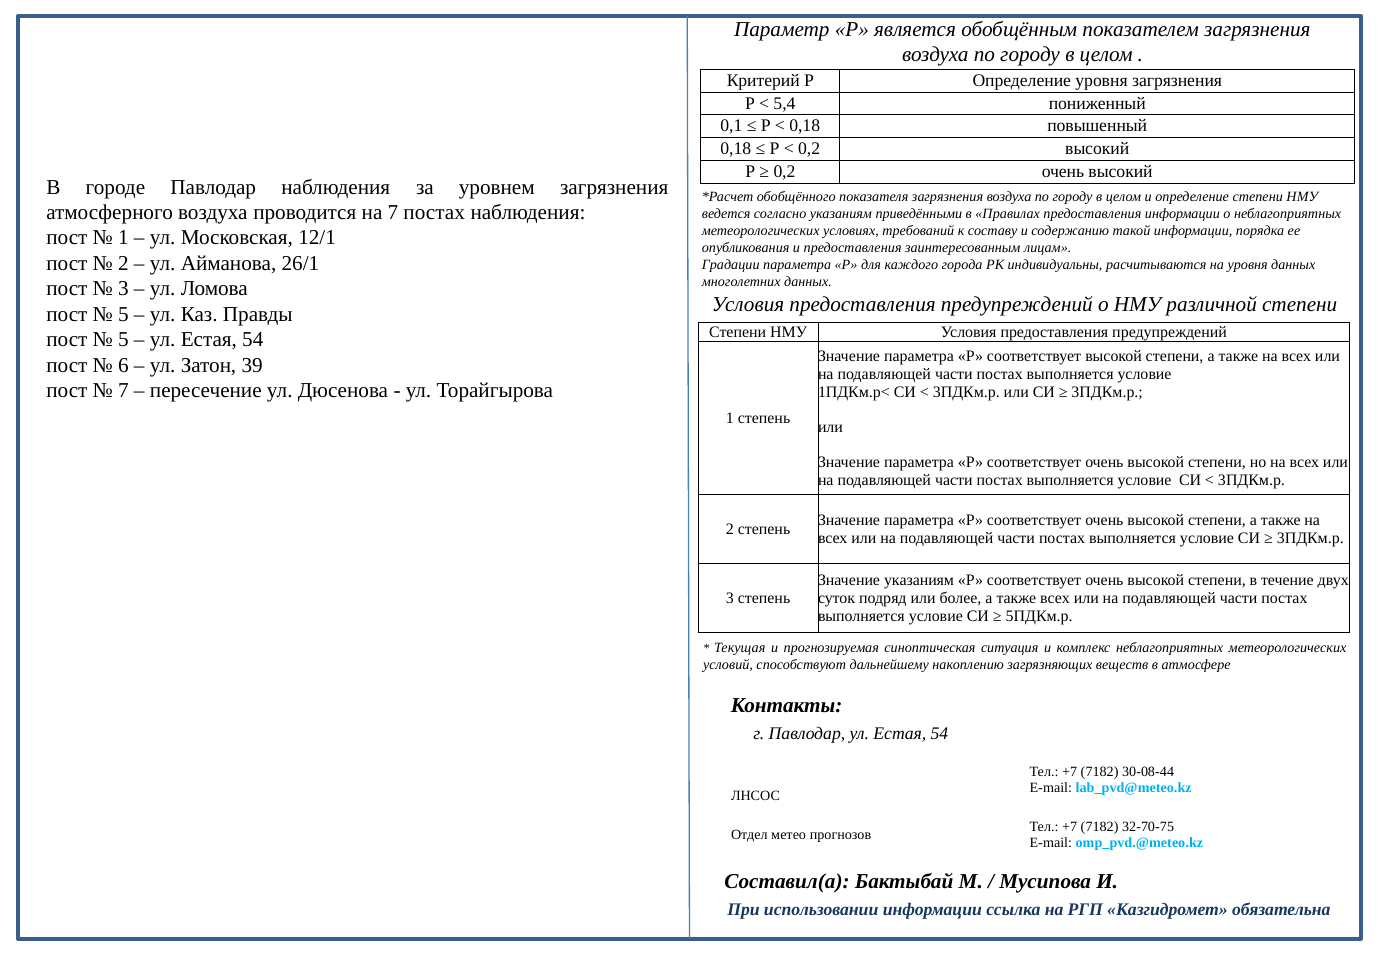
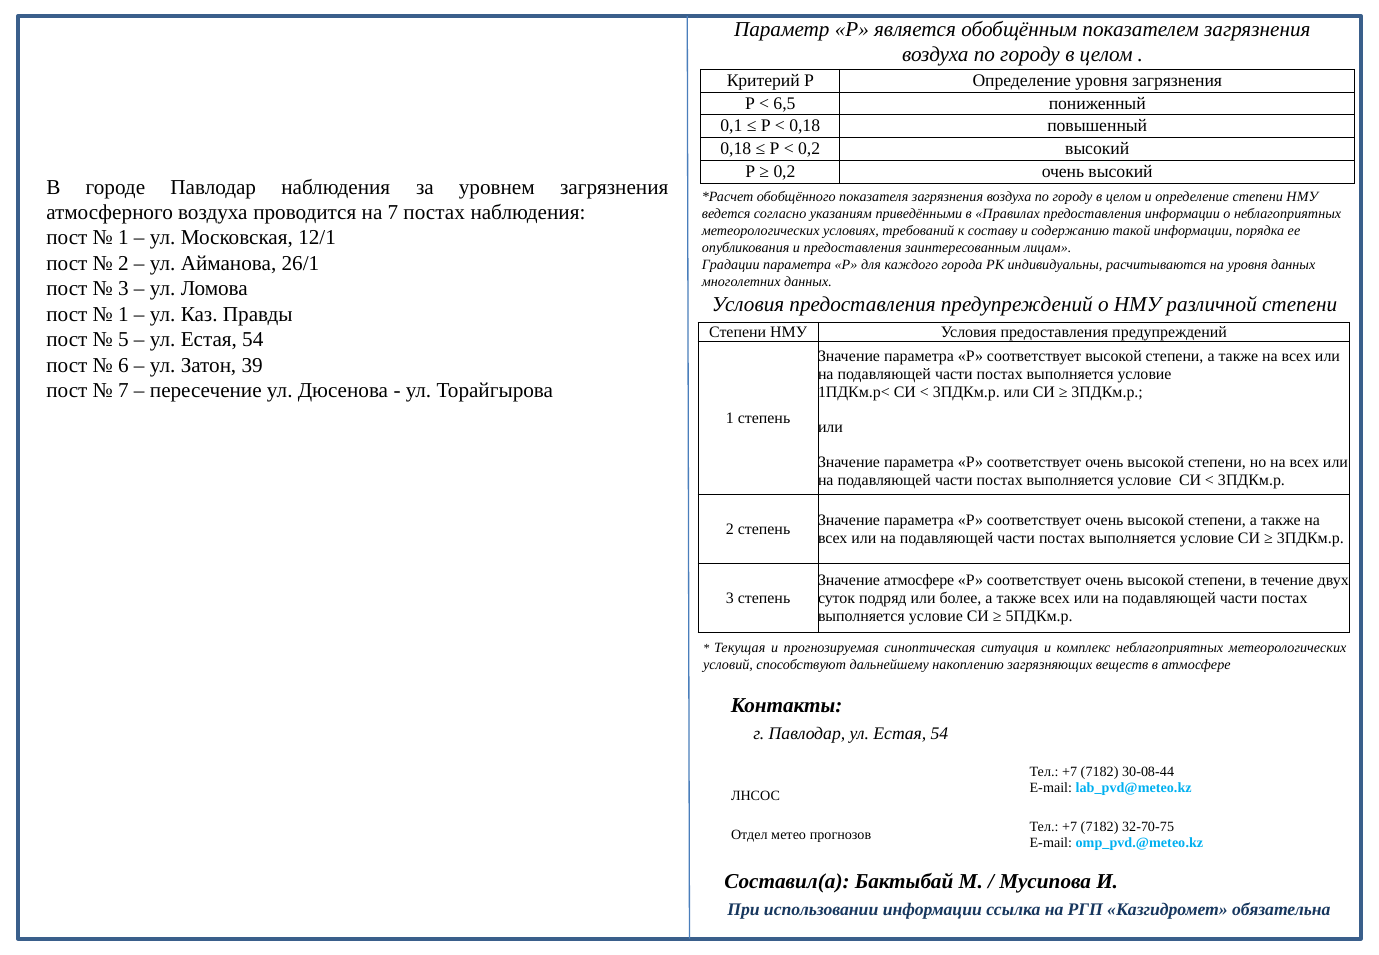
5,4: 5,4 -> 6,5 (785, 103)
5: 5 -> 1 (123, 314)
Значение указаниям: указаниям -> атмосфере (919, 581)
